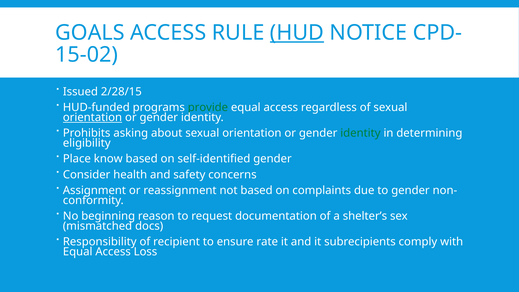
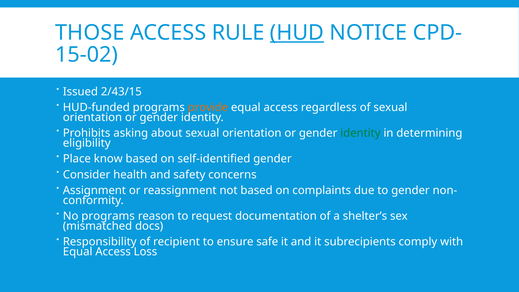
GOALS: GOALS -> THOSE (90, 33)
2/28/15: 2/28/15 -> 2/43/15 (121, 92)
provide colour: green -> orange (208, 108)
orientation underline: present -> none (92, 117)
No beginning: beginning -> programs (108, 216)
rate: rate -> safe (267, 242)
